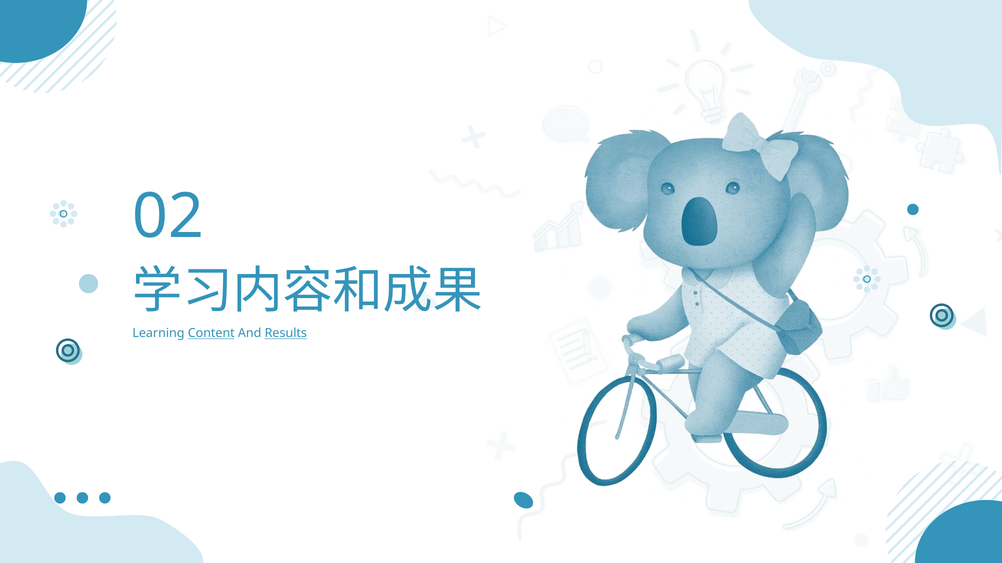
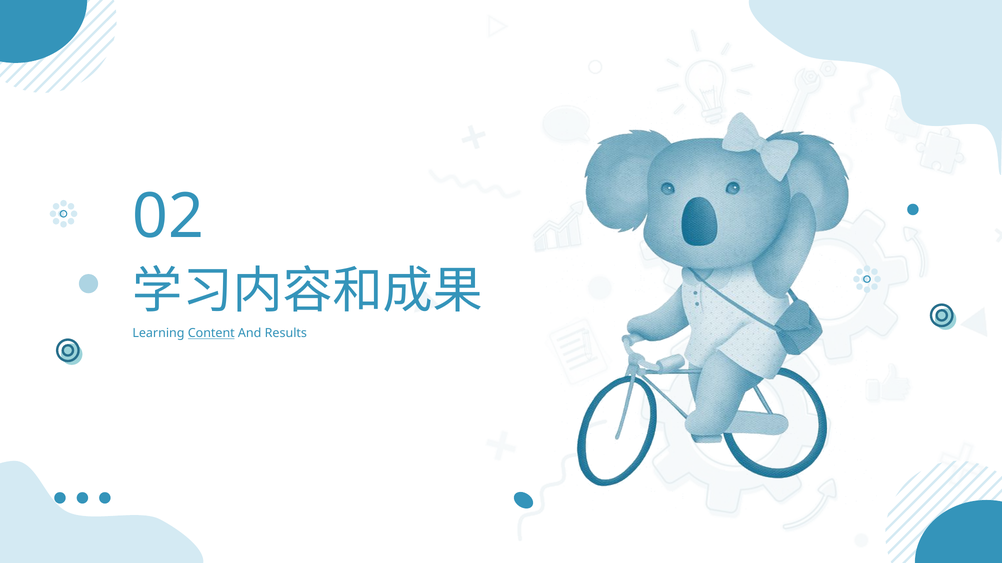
Results underline: present -> none (286, 334)
